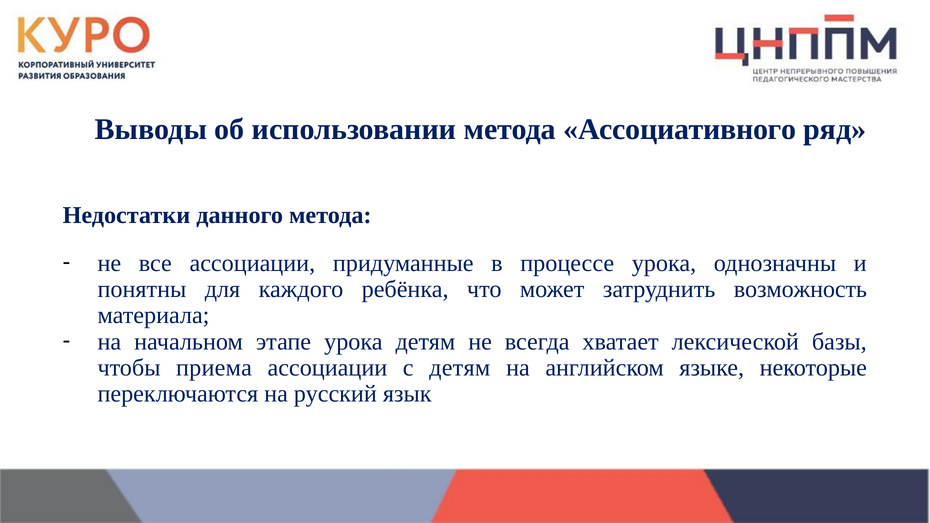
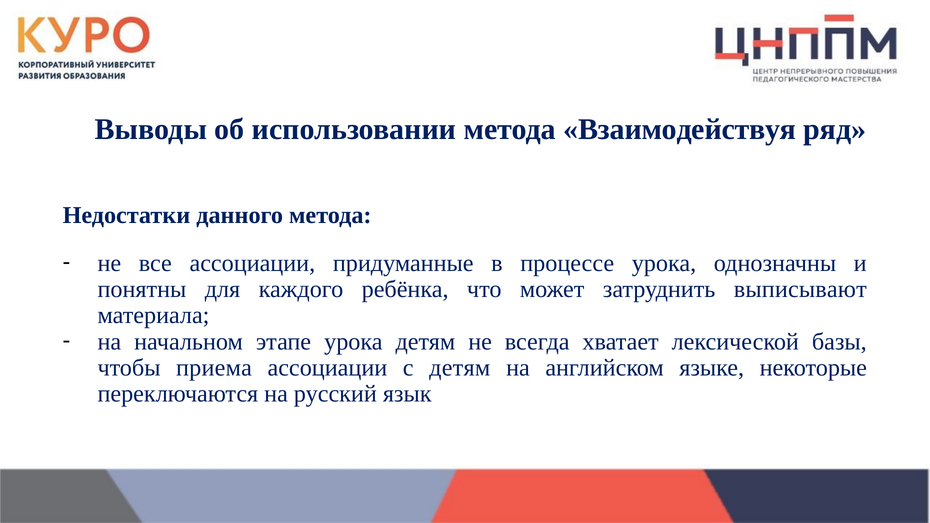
Ассоциативного: Ассоциативного -> Взаимодействуя (680, 129)
возможность: возможность -> выписывают (800, 289)
